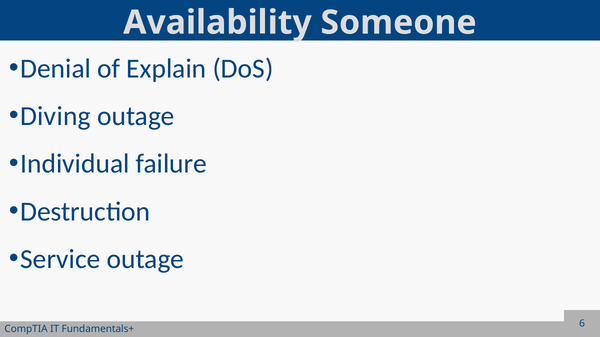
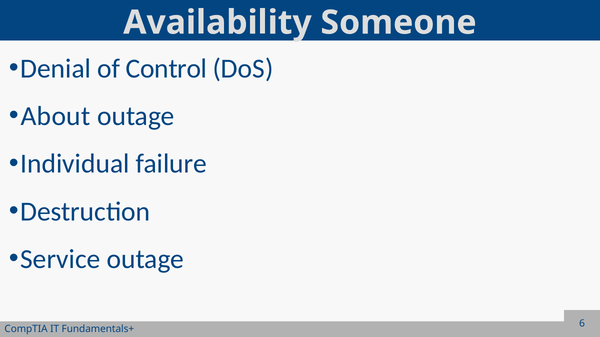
Explain: Explain -> Control (167, 69)
Diving: Diving -> About (55, 117)
